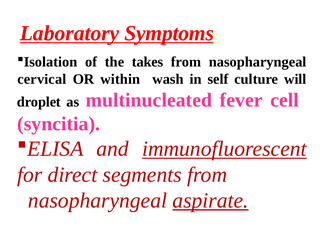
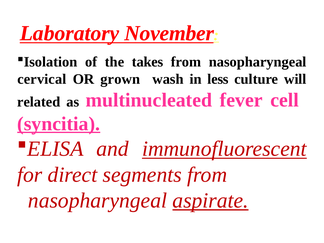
Symptoms: Symptoms -> November (169, 33)
within: within -> grown (120, 79)
self: self -> less (218, 79)
droplet: droplet -> related (39, 102)
syncitia underline: none -> present (59, 124)
